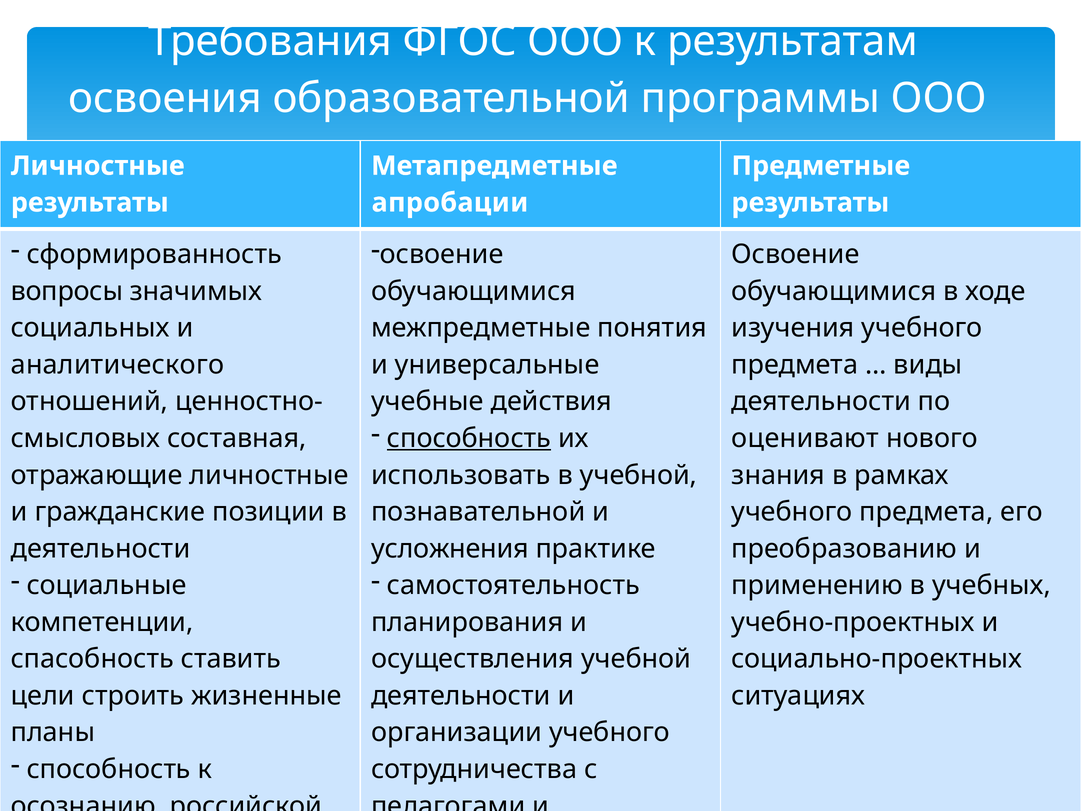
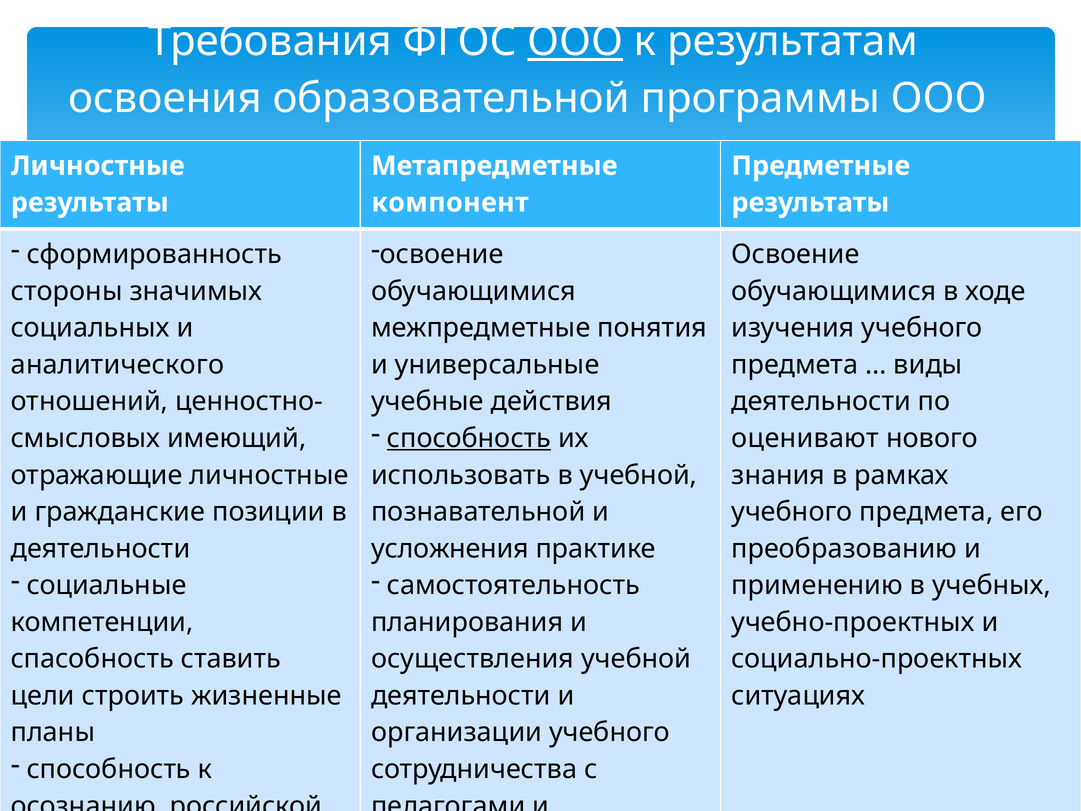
ООО underline: none -> present (575, 41)
апробации: апробации -> компонент (450, 203)
вопросы: вопросы -> стороны (67, 291)
составная: составная -> имеющий (237, 438)
